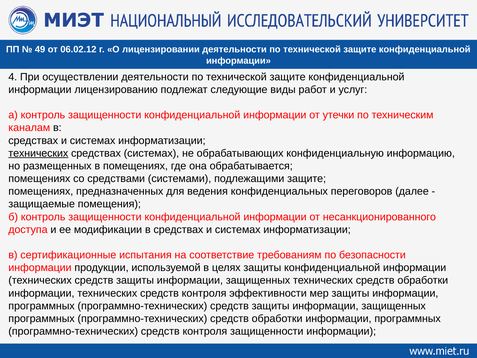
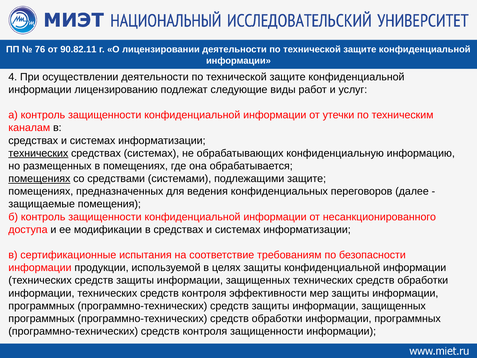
49: 49 -> 76 (40, 50)
06.02.12: 06.02.12 -> 90.82.11 (78, 50)
помещениях underline: none -> present (39, 179)
